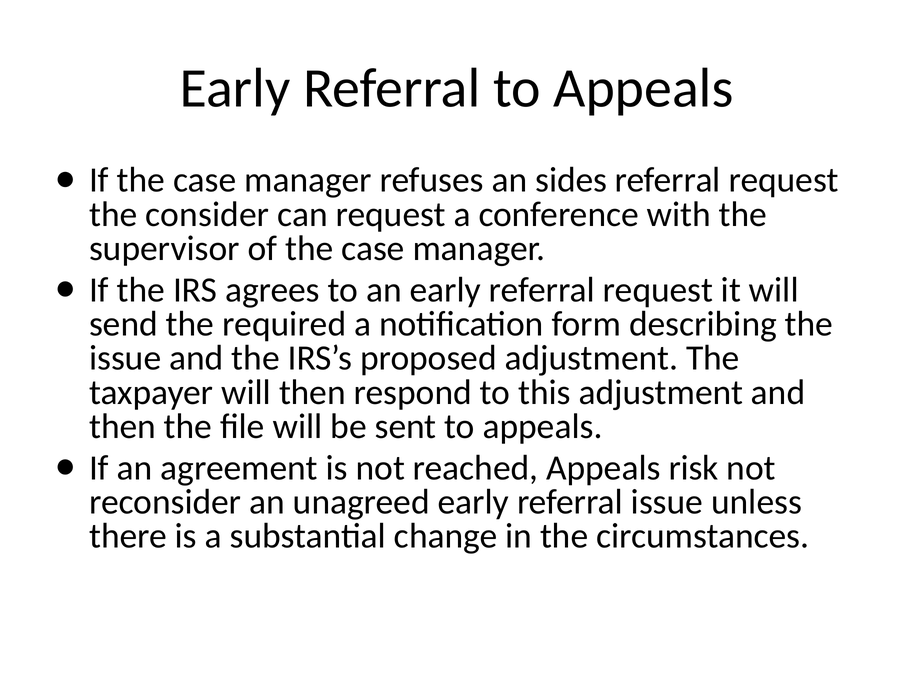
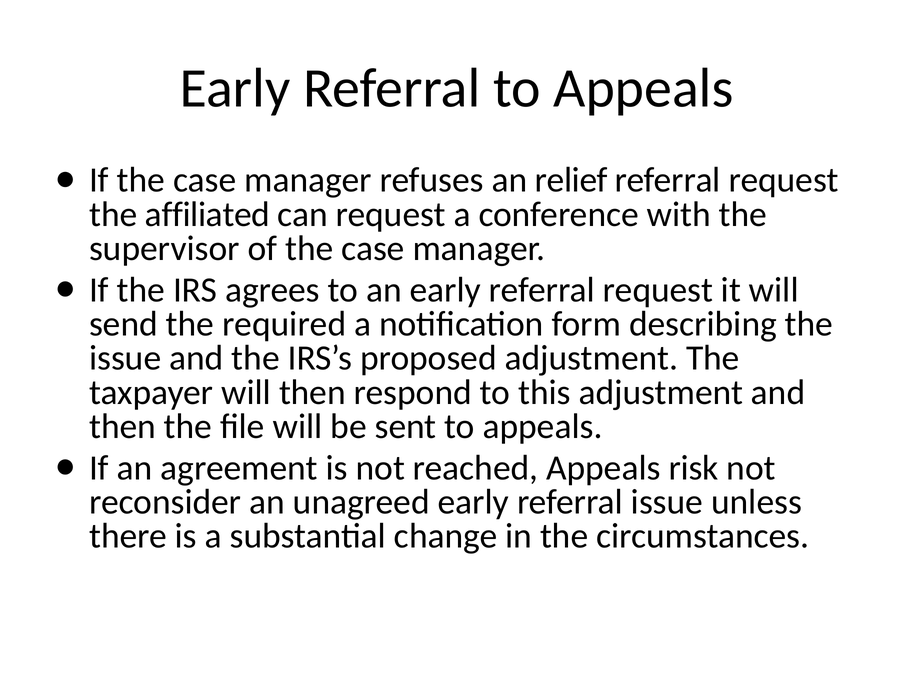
sides: sides -> relief (571, 180)
consider: consider -> affiliated (207, 214)
